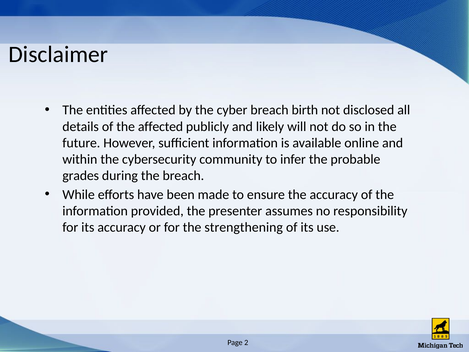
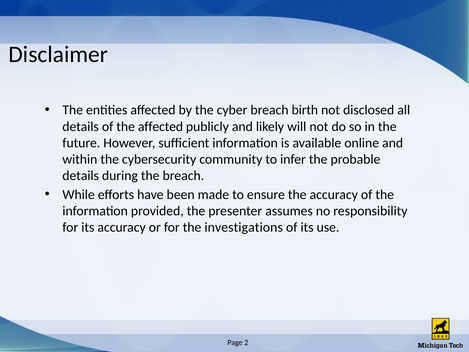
grades: grades -> details (81, 176)
strengthening: strengthening -> investigations (244, 227)
